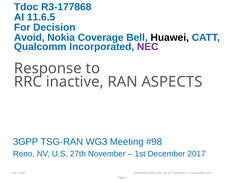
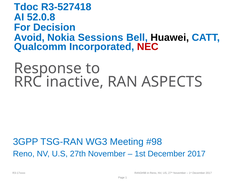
R3-177868: R3-177868 -> R3-527418 (66, 7)
11.6.5: 11.6.5 -> 52.0.8 (41, 17)
Coverage: Coverage -> Sessions (101, 38)
NEC colour: purple -> red (148, 47)
